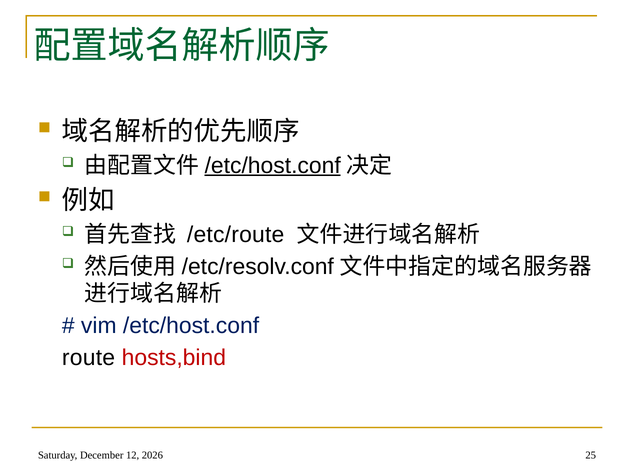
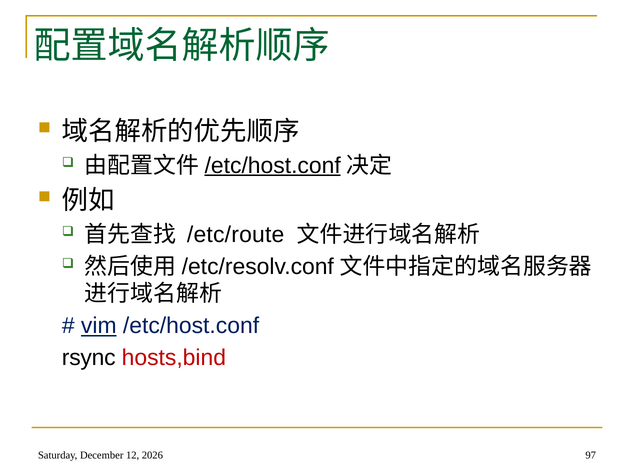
vim underline: none -> present (99, 326)
route: route -> rsync (89, 358)
25: 25 -> 97 (591, 456)
